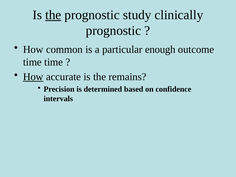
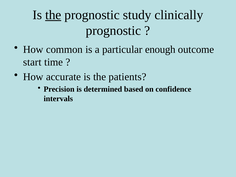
time: time -> start (32, 62)
How underline: present -> none (33, 77)
remains: remains -> patients (127, 77)
